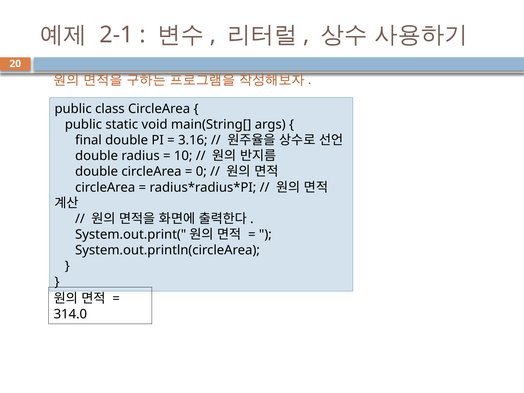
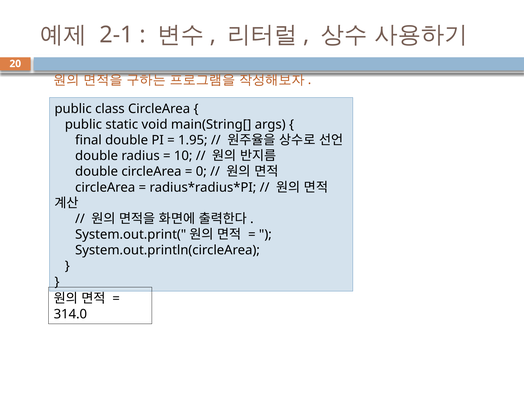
3.16: 3.16 -> 1.95 (193, 140)
